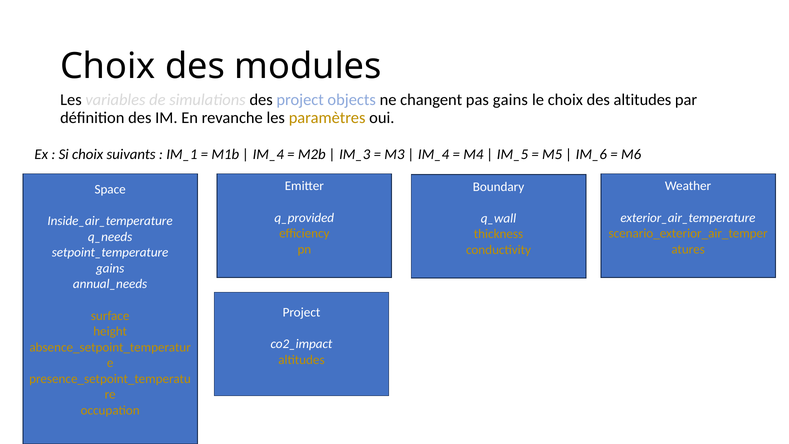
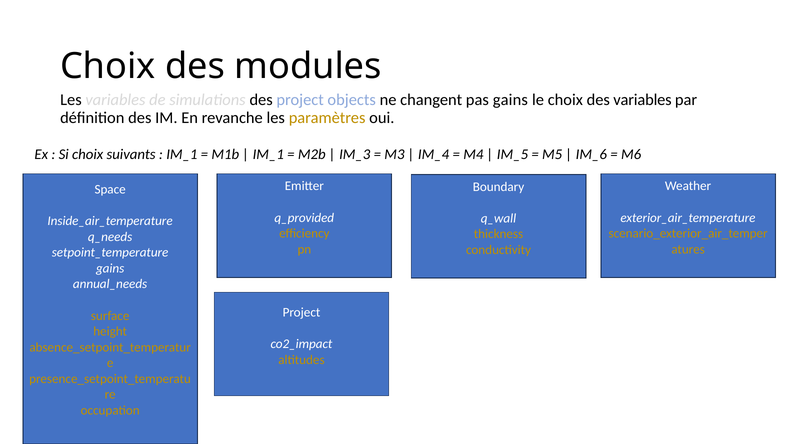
des altitudes: altitudes -> variables (642, 100)
IM_4: IM_4 -> IM_1 (268, 154)
